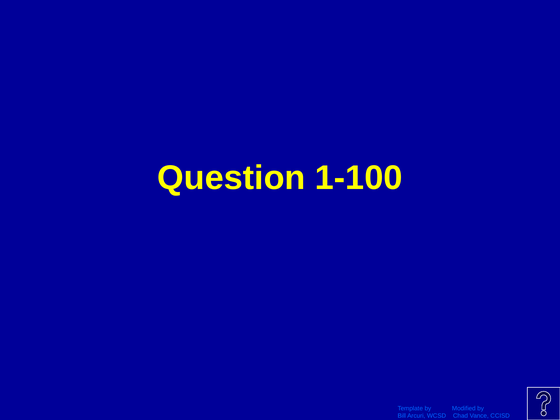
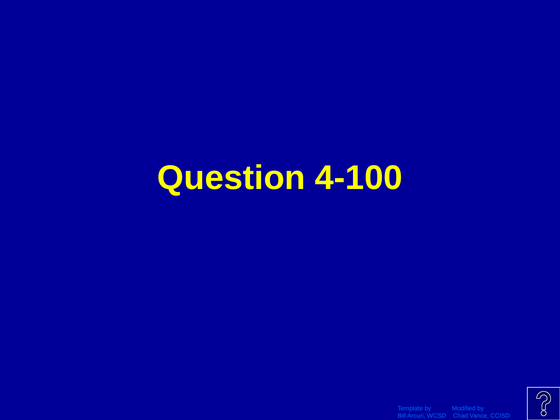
1-100: 1-100 -> 4-100 (359, 178)
